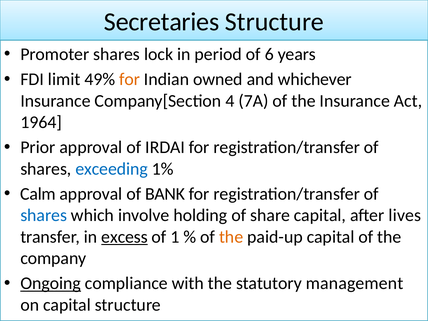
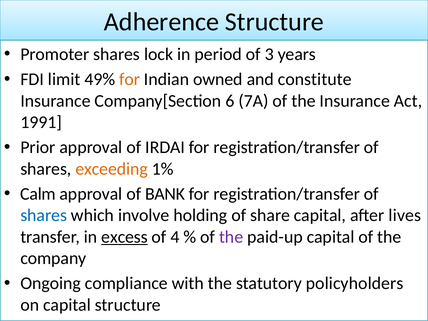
Secretaries: Secretaries -> Adherence (161, 22)
6: 6 -> 3 (269, 54)
whichever: whichever -> constitute (315, 79)
4: 4 -> 6 (230, 101)
1964: 1964 -> 1991 (41, 122)
exceeding colour: blue -> orange (112, 169)
1: 1 -> 4 (175, 237)
the colour: orange -> purple (231, 237)
Ongoing underline: present -> none (51, 283)
management: management -> policyholders (355, 283)
